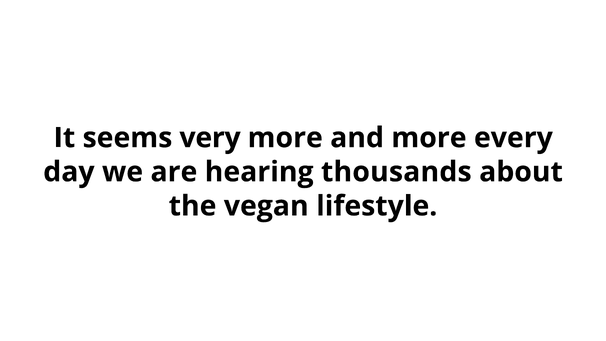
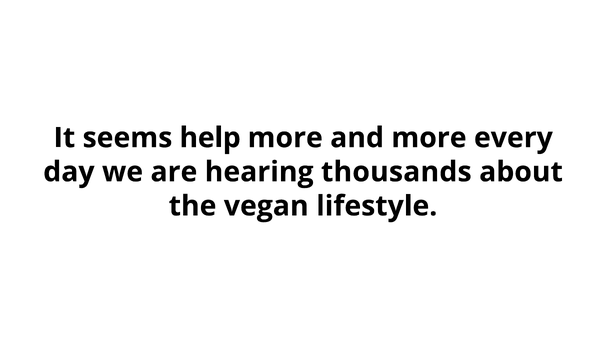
very: very -> help (210, 138)
